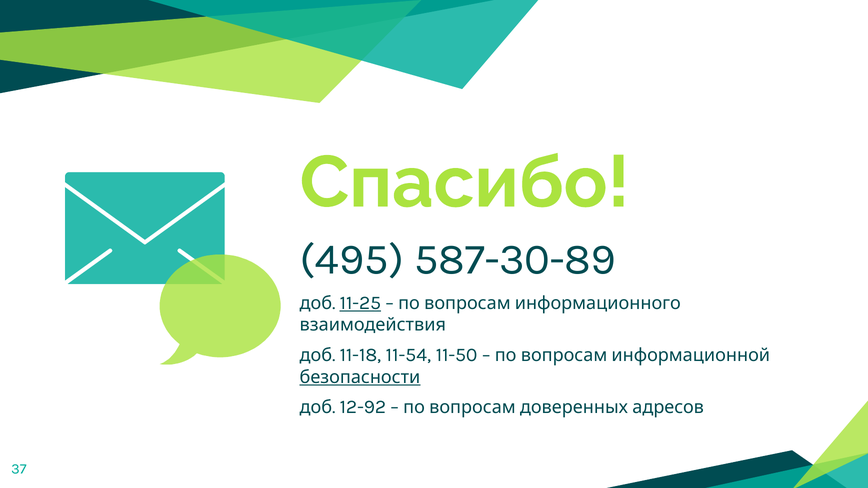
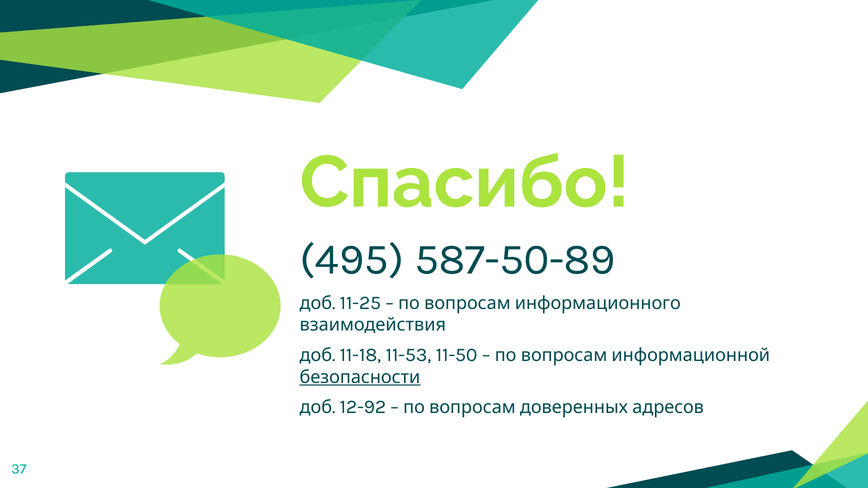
587-30-89: 587-30-89 -> 587-50-89 (515, 260)
11-25 underline: present -> none (360, 303)
11-54: 11-54 -> 11-53 (408, 355)
